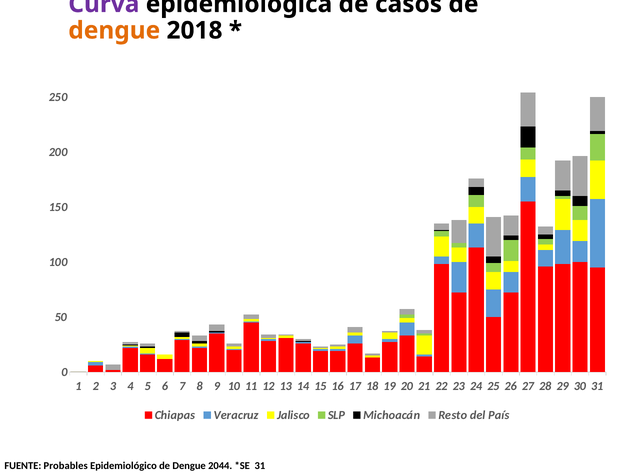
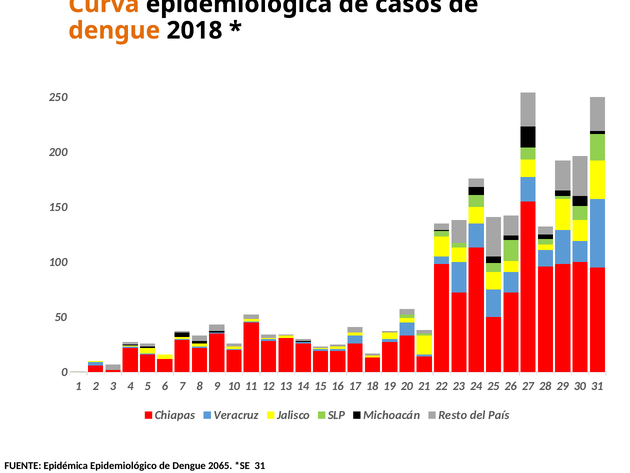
Curva colour: purple -> orange (104, 4)
Probables: Probables -> Epidémica (66, 465)
2044: 2044 -> 2065 (220, 465)
